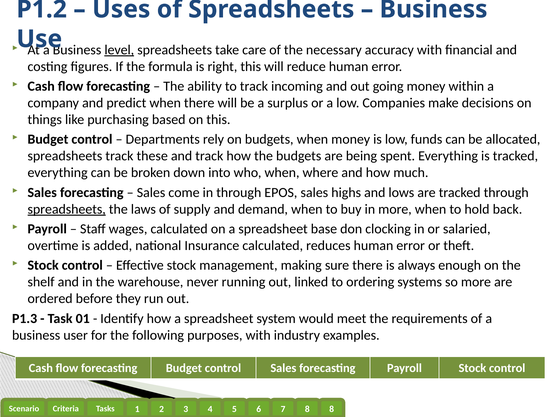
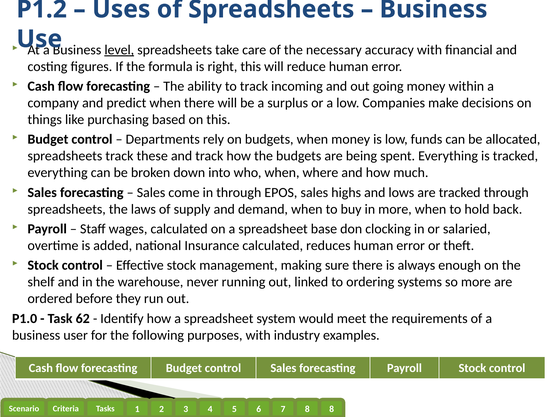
spreadsheets underline: present -> none (67, 209)
P1.3: P1.3 -> P1.0 (25, 319)
01: 01 -> 62 (83, 319)
